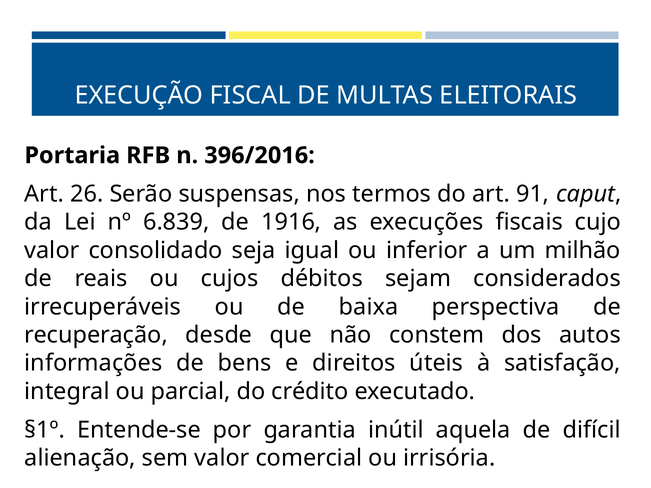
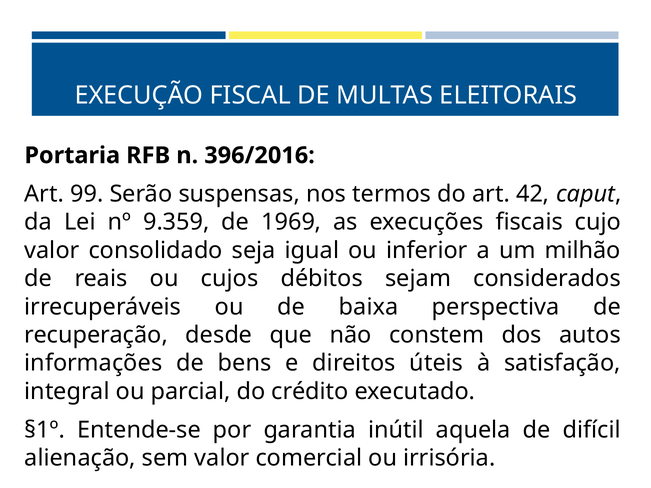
26: 26 -> 99 (87, 194)
91: 91 -> 42 (533, 194)
6.839: 6.839 -> 9.359 (176, 222)
1916: 1916 -> 1969 (291, 222)
